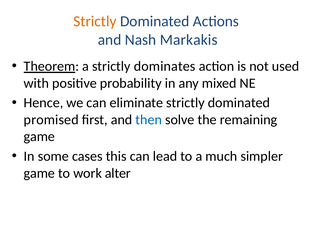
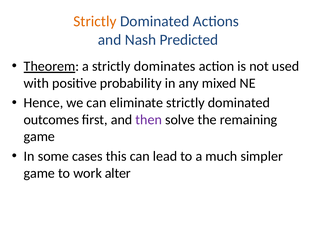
Markakis: Markakis -> Predicted (189, 40)
promised: promised -> outcomes (51, 120)
then colour: blue -> purple (149, 120)
